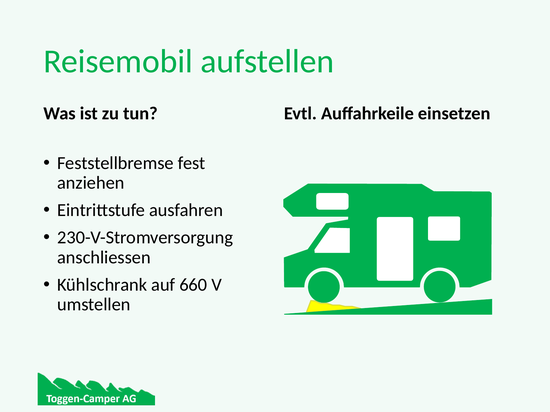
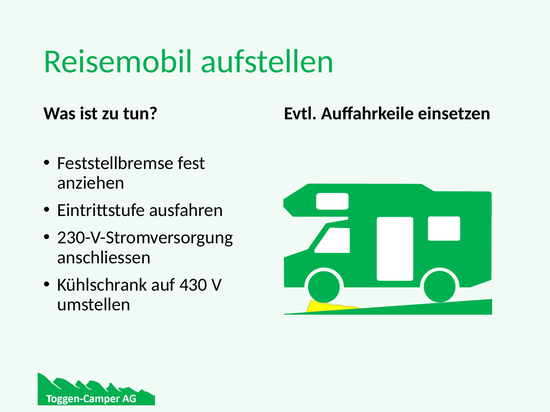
660: 660 -> 430 (193, 285)
